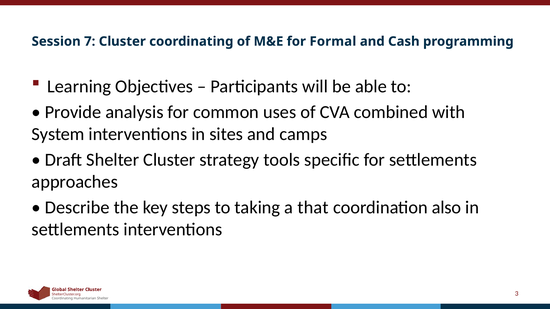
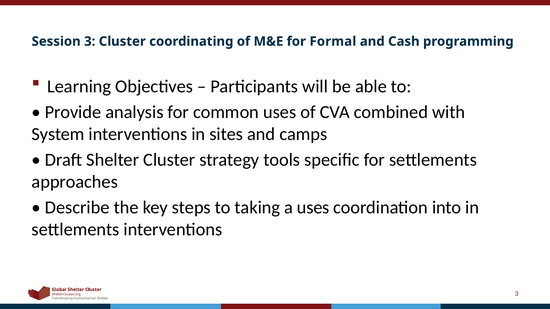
Session 7: 7 -> 3 (90, 41)
a that: that -> uses (313, 208)
also: also -> into (447, 208)
